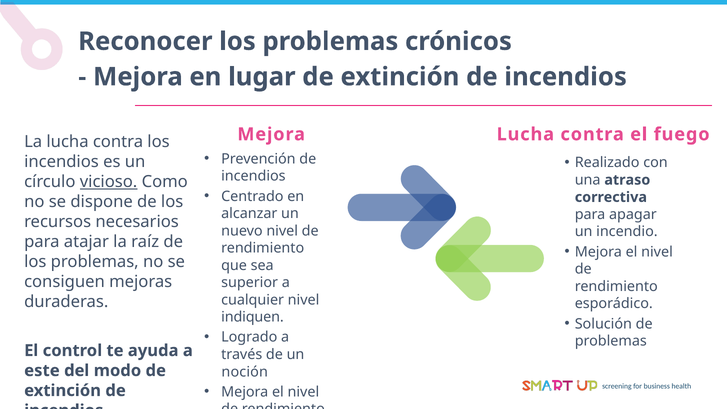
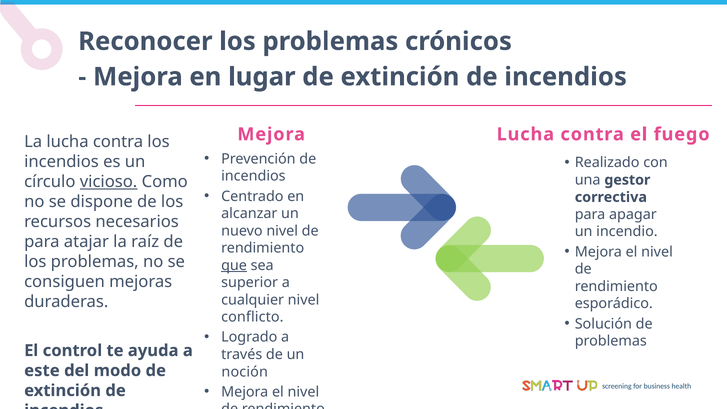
atraso: atraso -> gestor (627, 180)
que underline: none -> present (234, 265)
indiquen: indiquen -> conflicto (252, 317)
